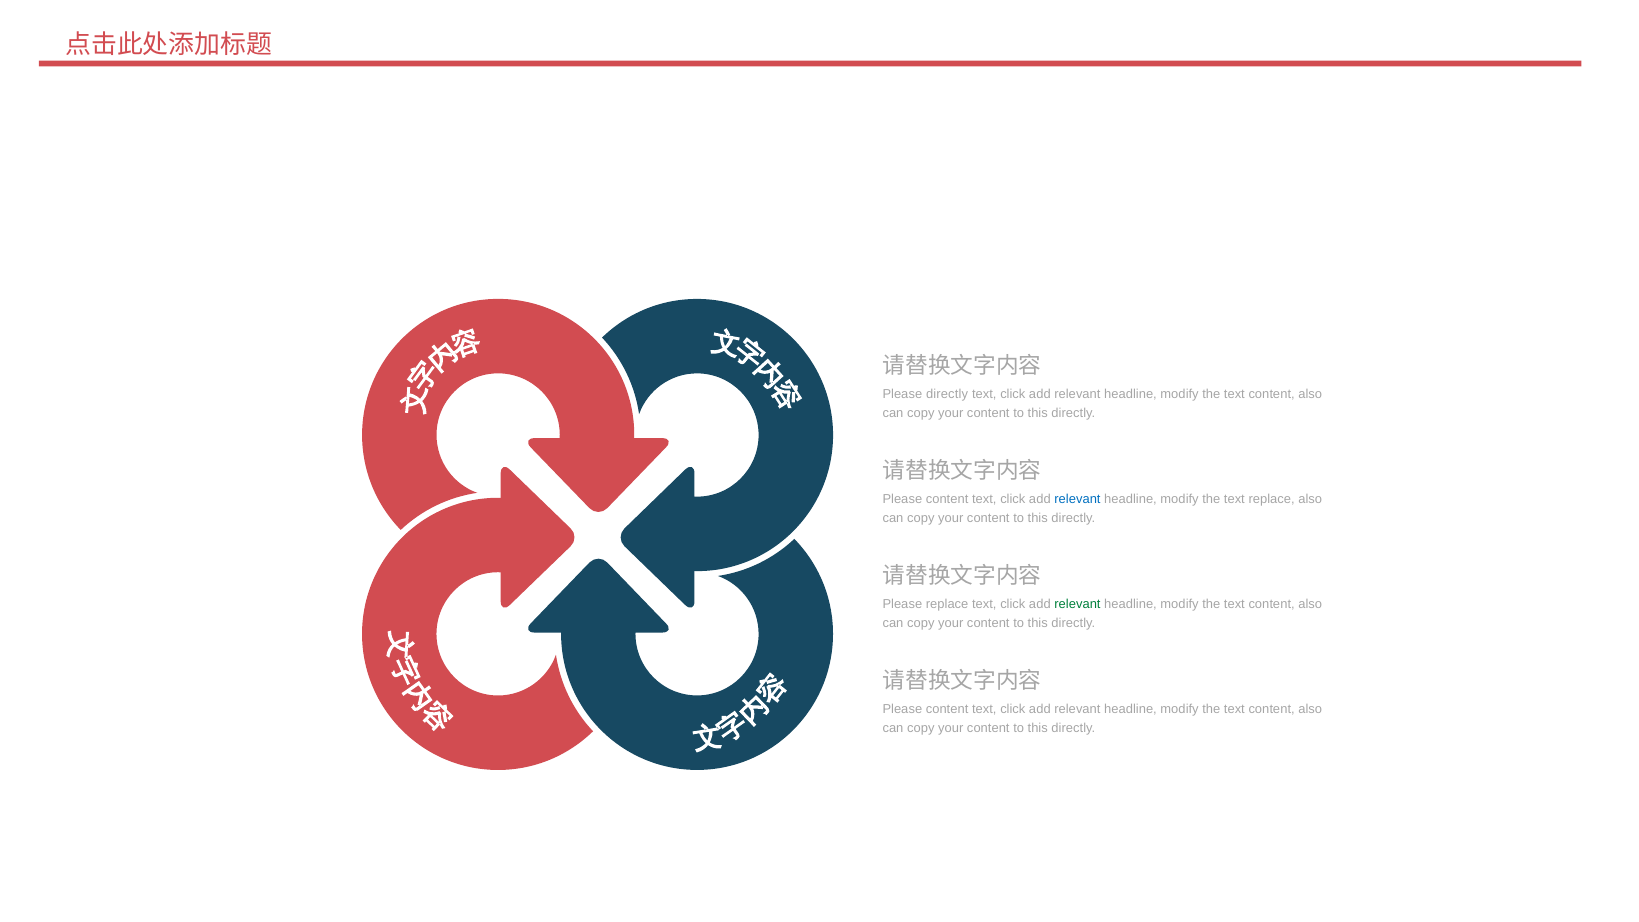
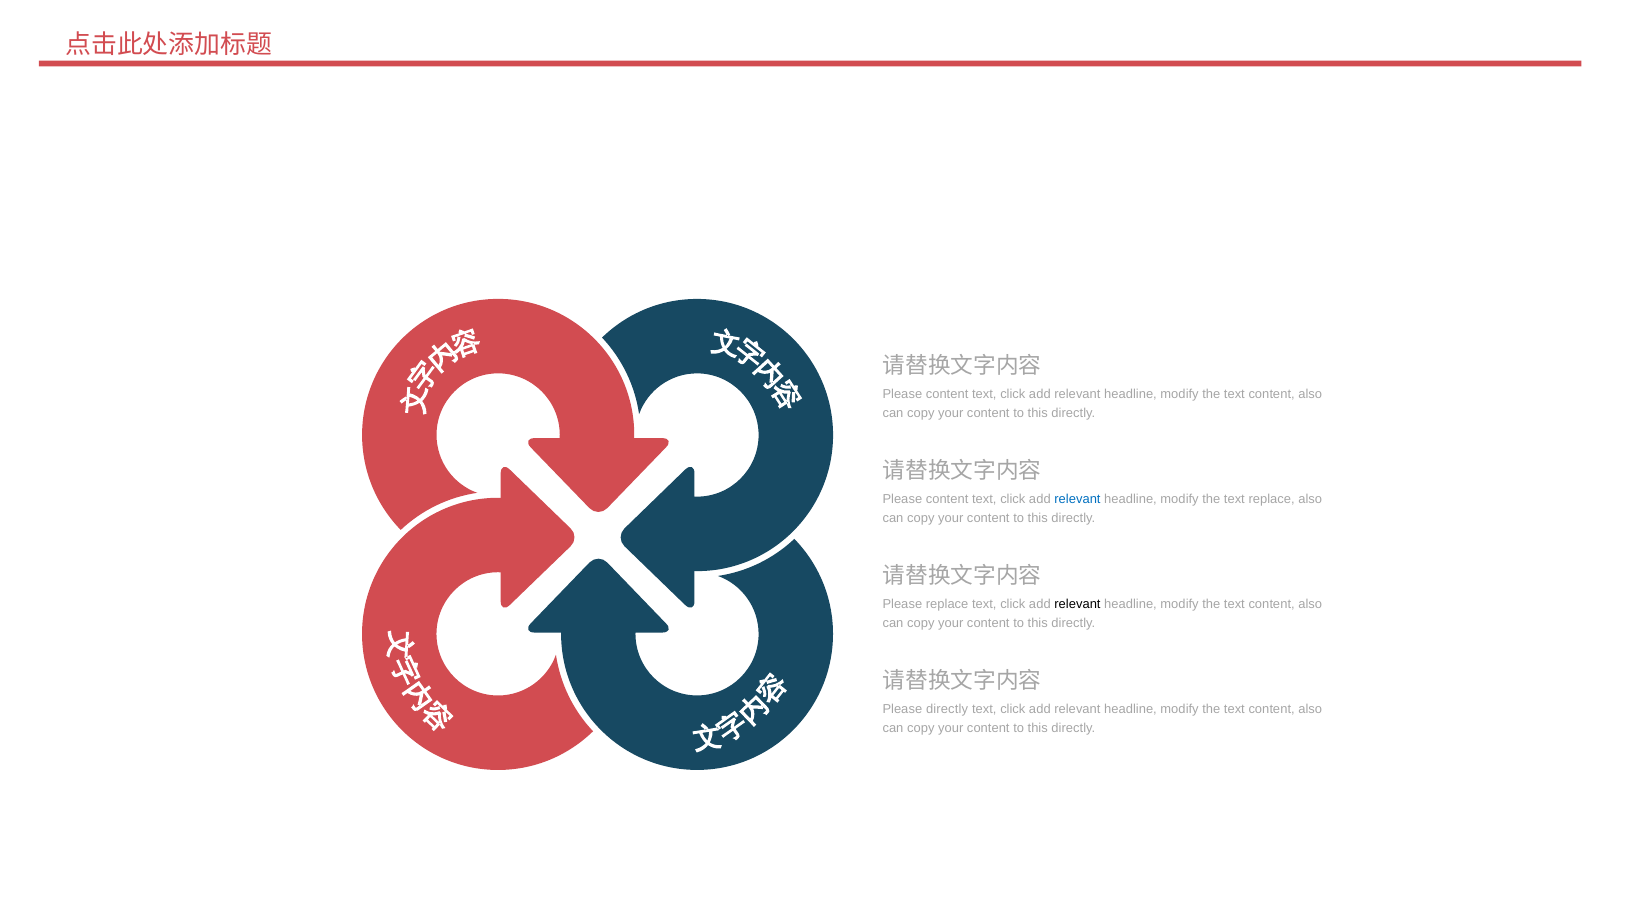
directly: directly -> content (947, 394)
relevant colour: green -> black (1077, 604)
content: content -> directly (947, 709)
